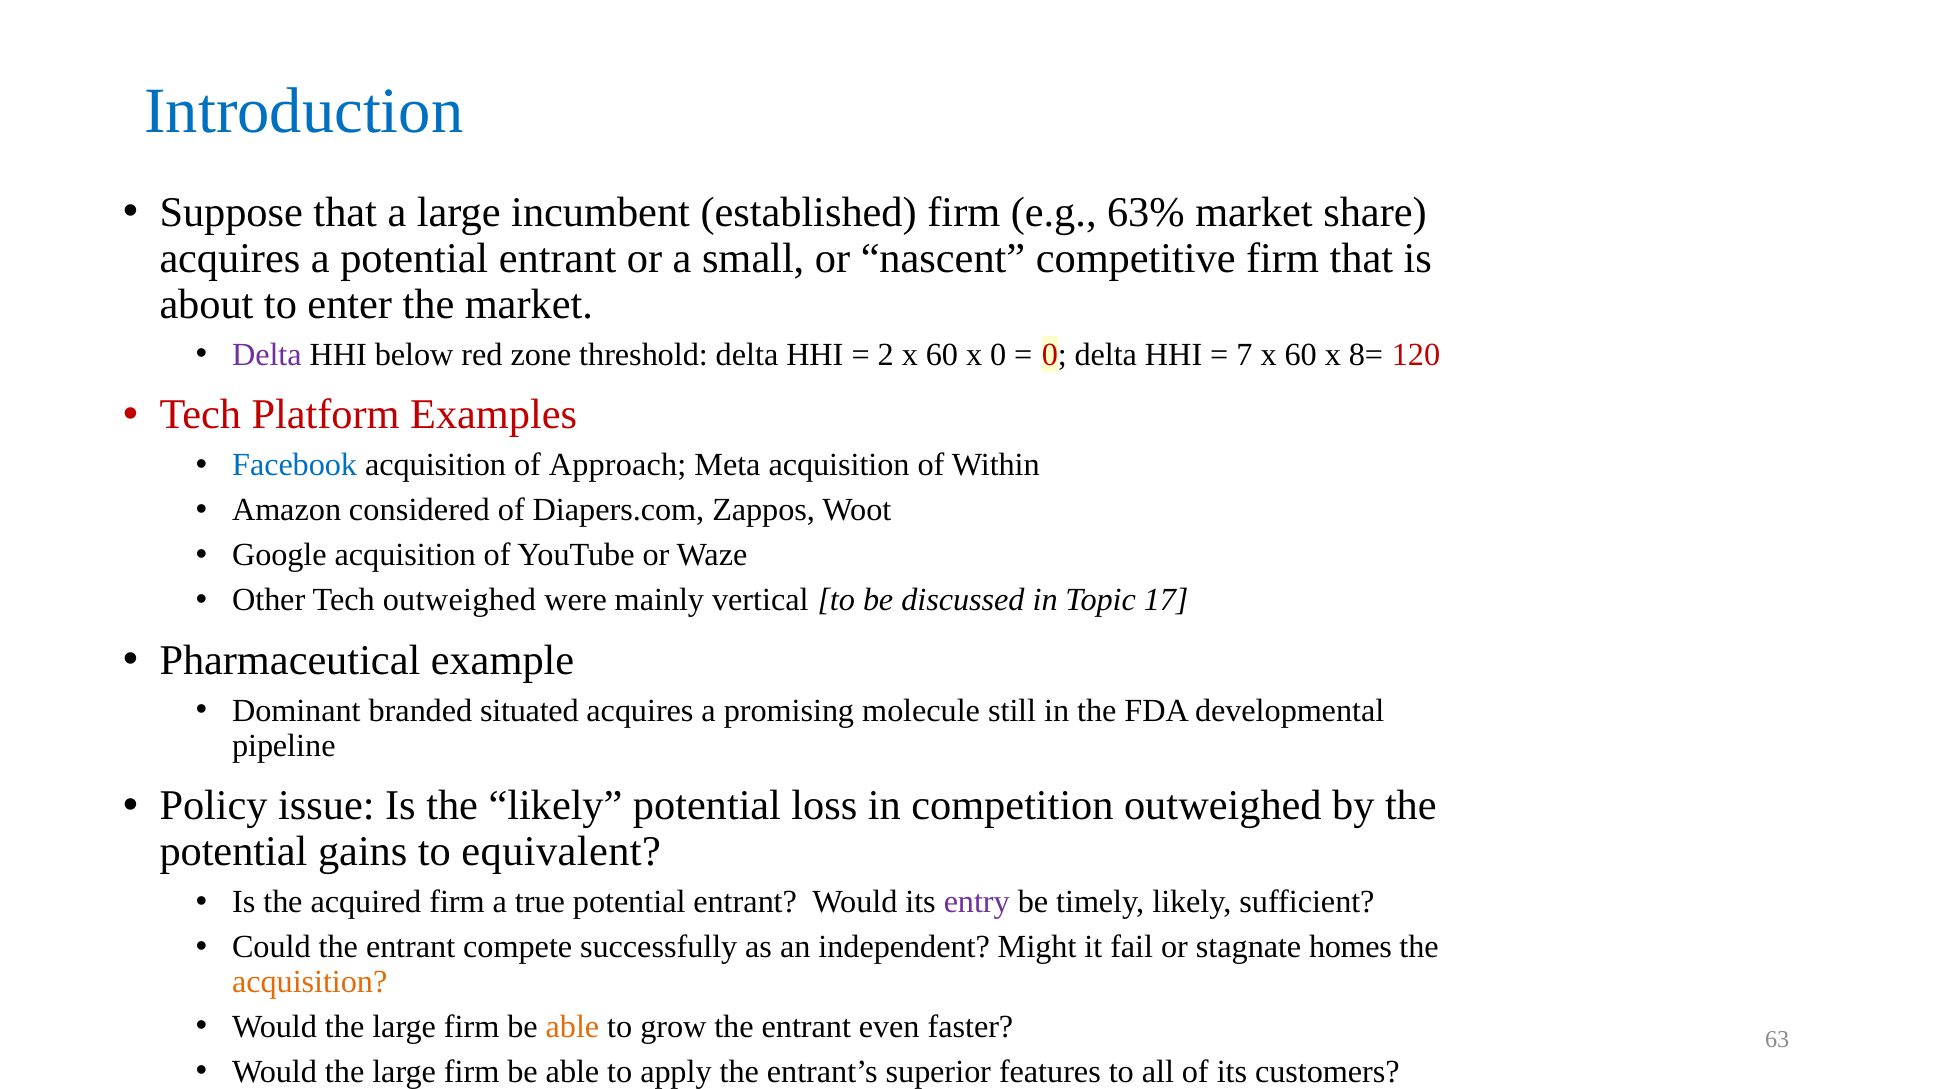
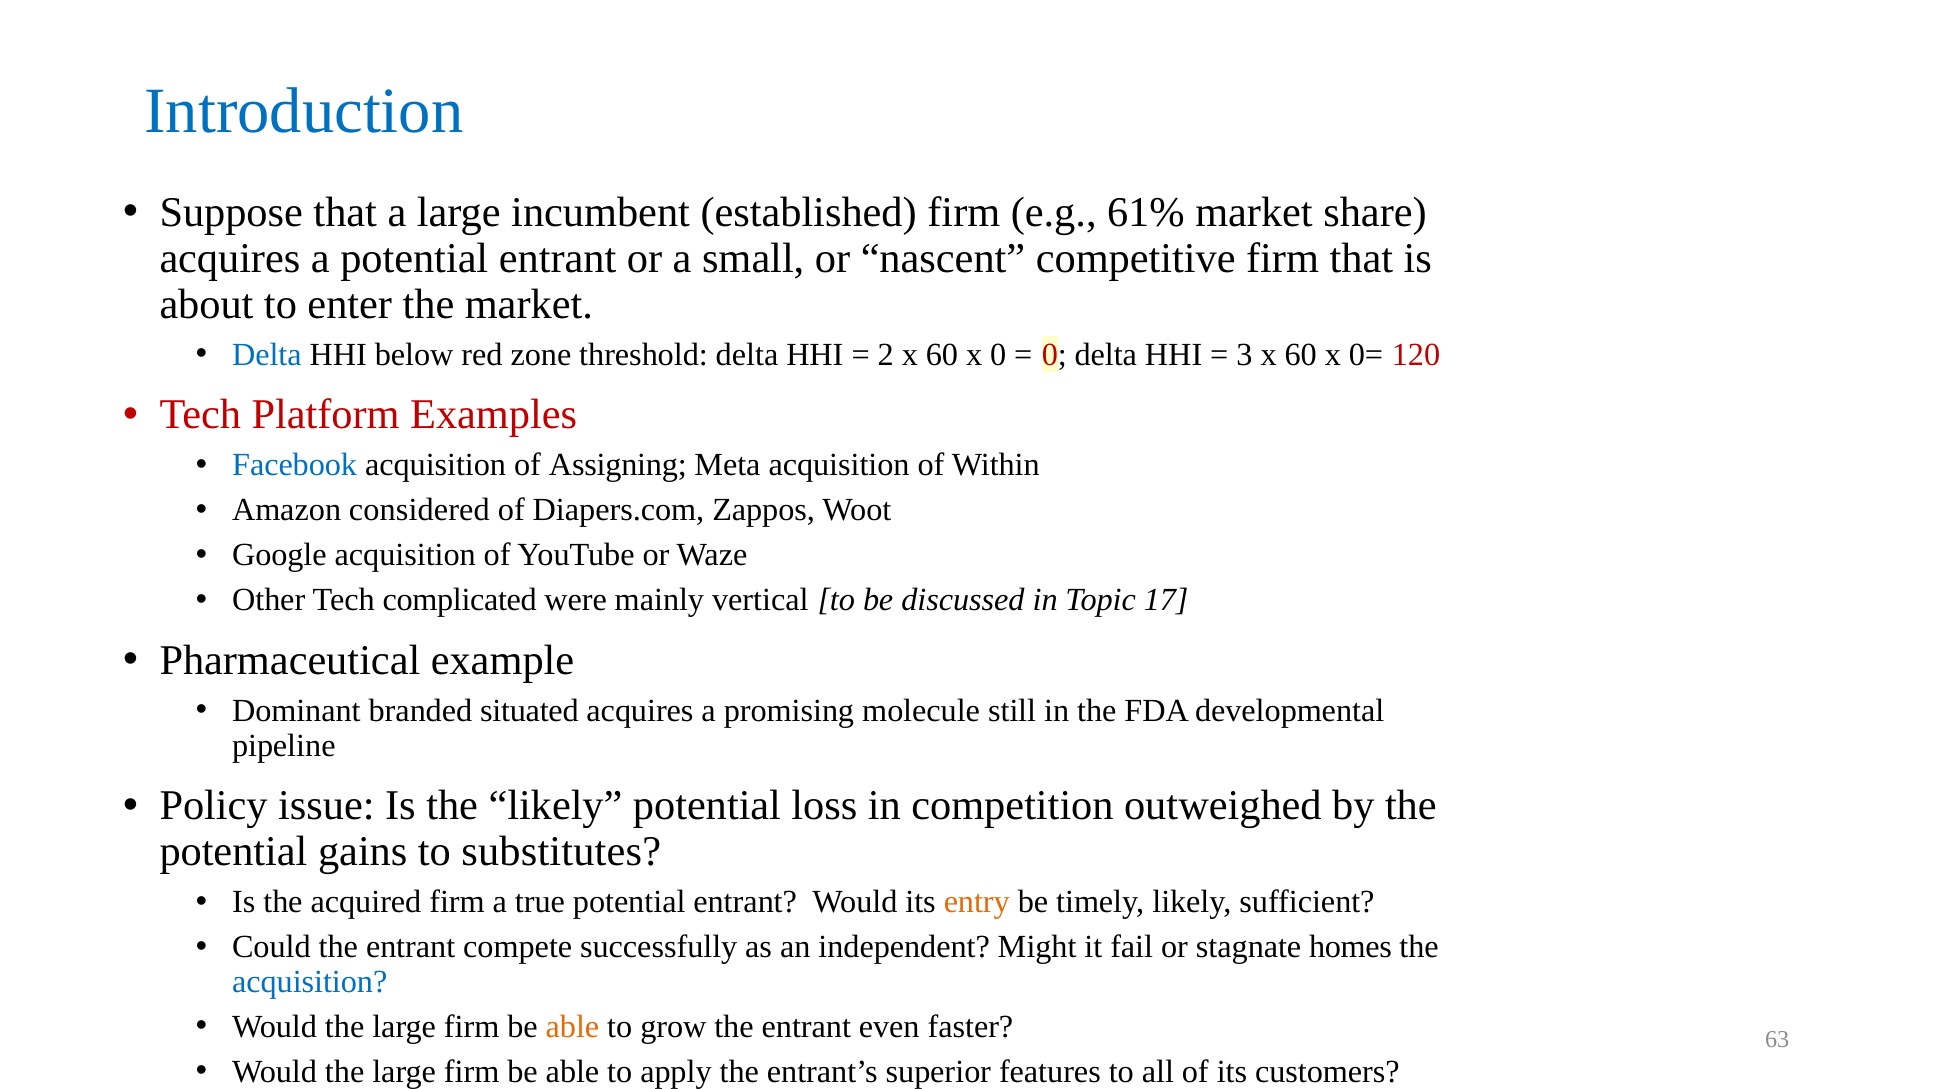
63%: 63% -> 61% (1146, 213)
Delta colour: purple -> blue (267, 355)
7: 7 -> 3 (1244, 355)
8=: 8= -> 0= (1366, 355)
Approach: Approach -> Assigning (618, 465)
Tech outweighed: outweighed -> complicated (460, 600)
equivalent: equivalent -> substitutes (561, 852)
entry colour: purple -> orange (977, 902)
acquisition colour: orange -> blue (310, 982)
